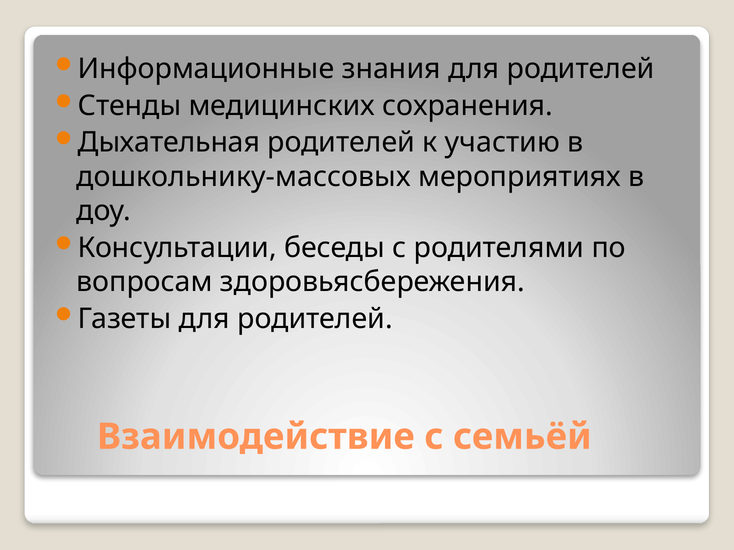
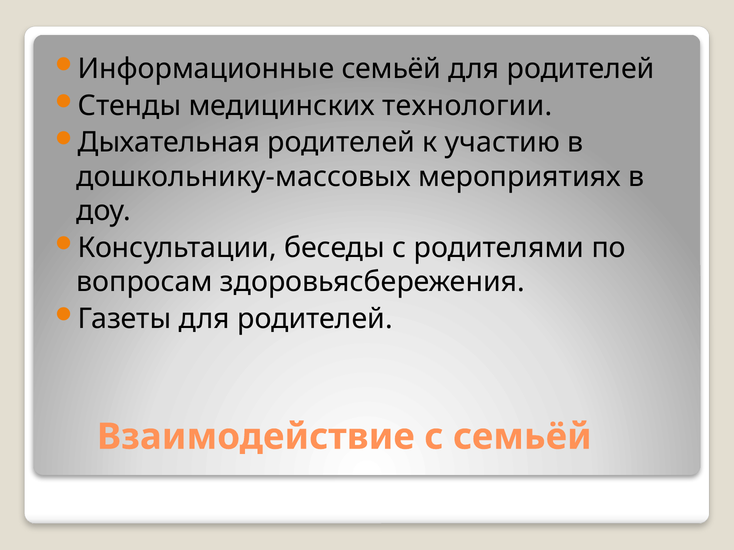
Информационные знания: знания -> семьёй (391, 69)
сохранения: сохранения -> технологии (467, 106)
